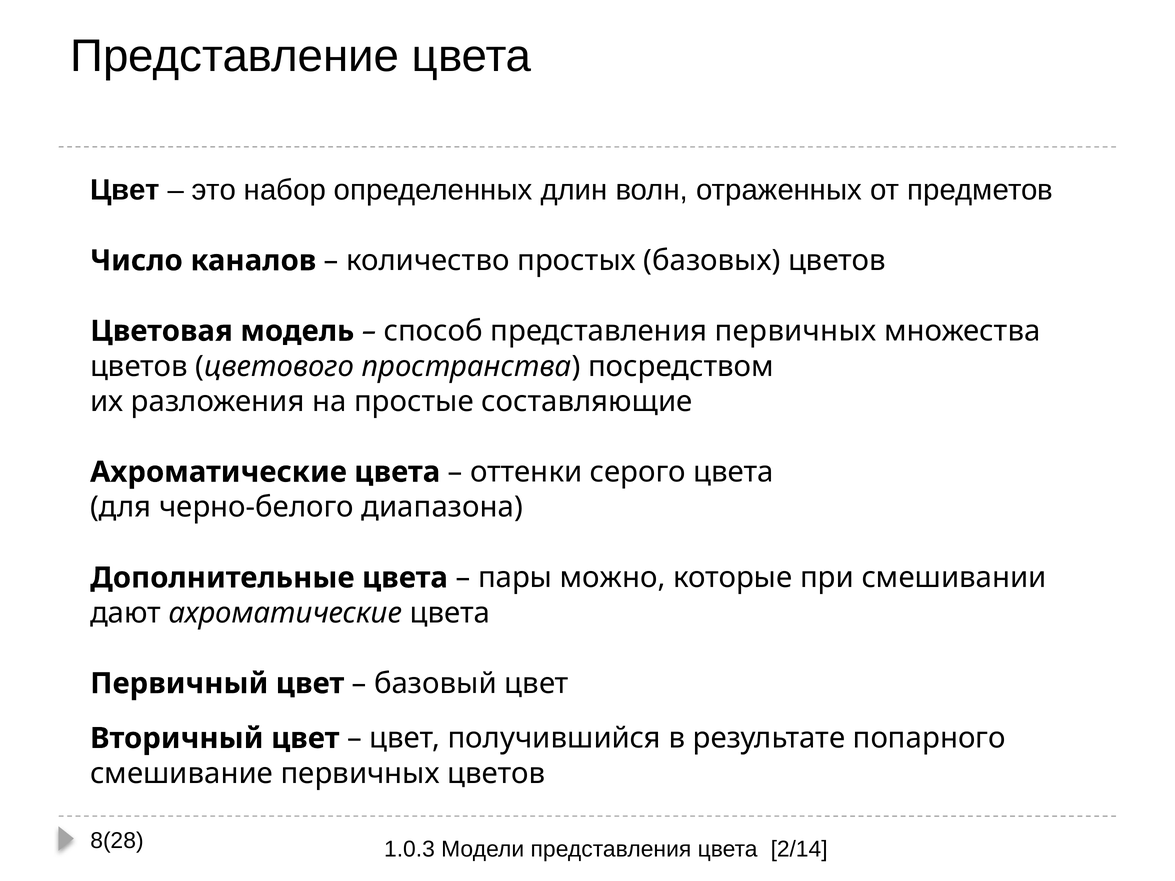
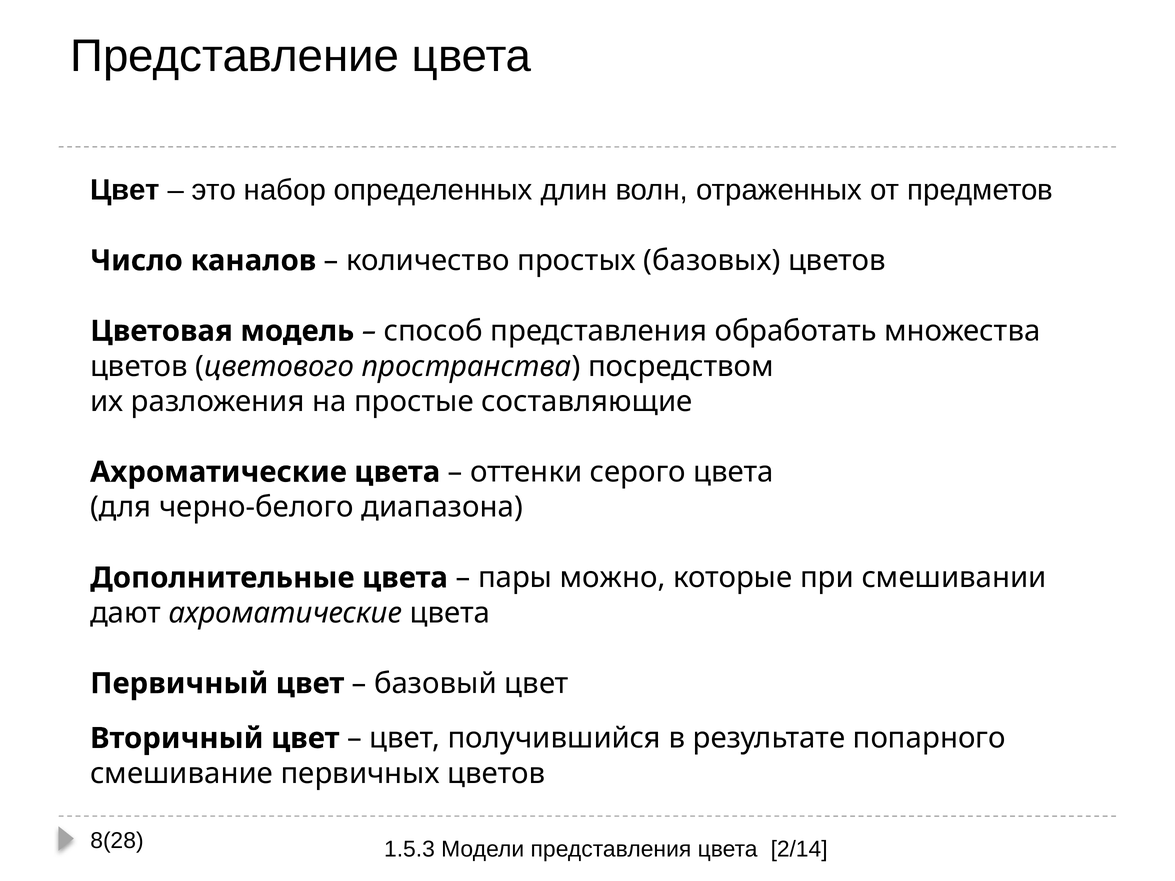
представления первичных: первичных -> обработать (796, 331)
1.0.3: 1.0.3 -> 1.5.3 (409, 850)
